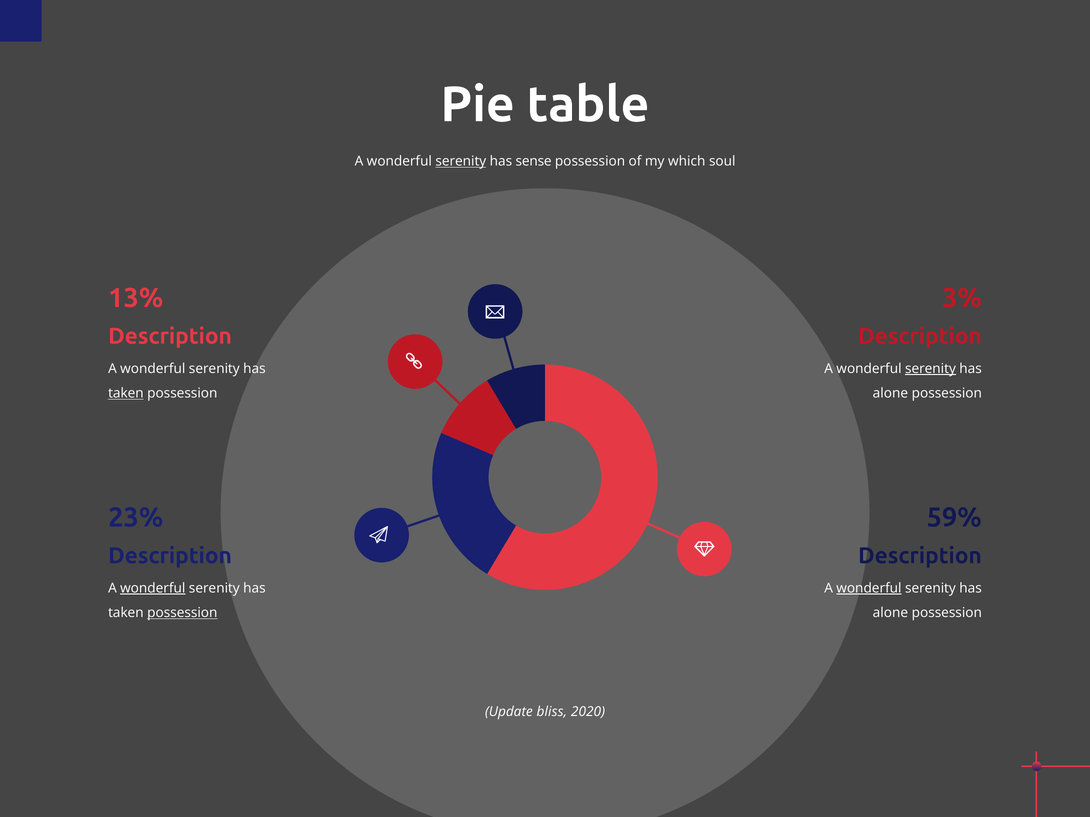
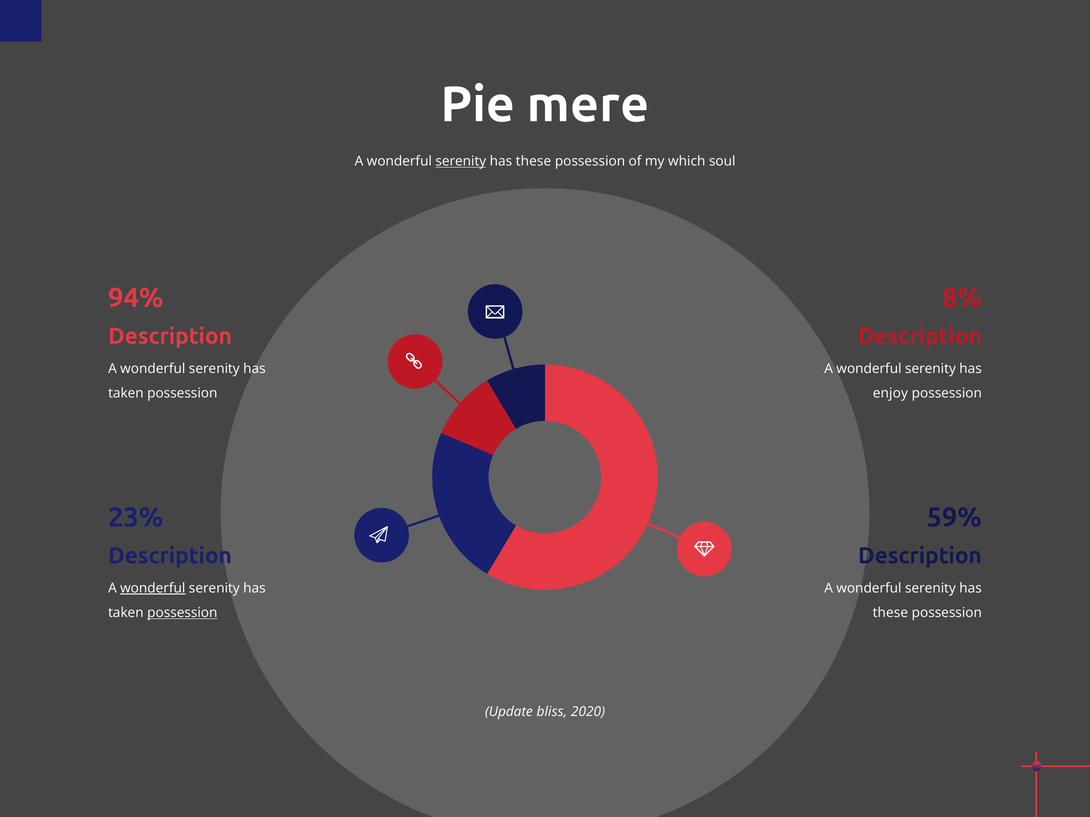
table: table -> mere (588, 105)
sense: sense -> these (533, 161)
13%: 13% -> 94% (136, 298)
3%: 3% -> 8% (962, 298)
serenity underline: present -> none (930, 369)
taken underline: present -> none (126, 394)
alone: alone -> enjoy (890, 394)
wonderful underline: present -> none (869, 589)
alone: alone -> these (890, 613)
